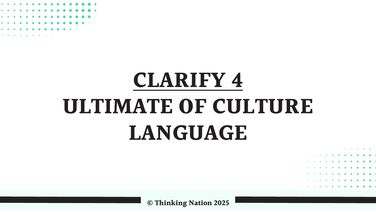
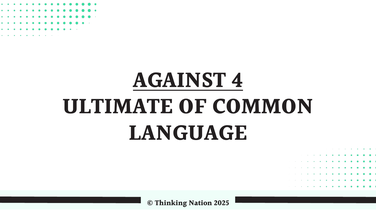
CLARIFY: CLARIFY -> AGAINST (180, 81)
CULTURE: CULTURE -> COMMON (263, 107)
